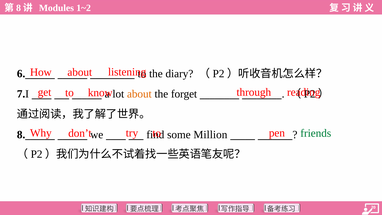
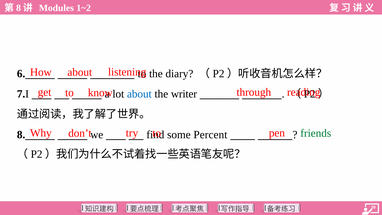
about colour: orange -> blue (139, 94)
forget: forget -> writer (184, 94)
Million: Million -> Percent (210, 134)
